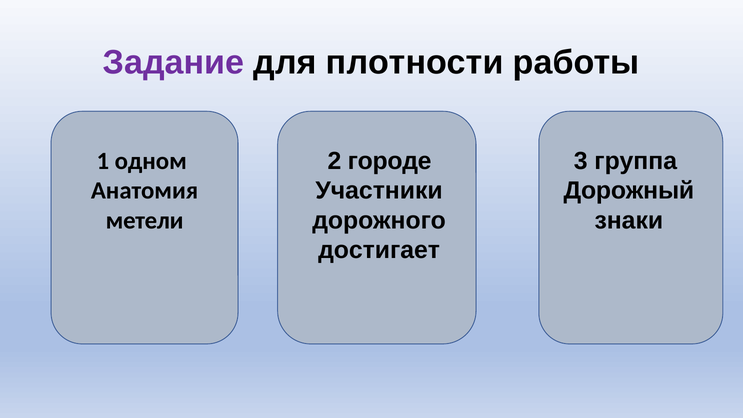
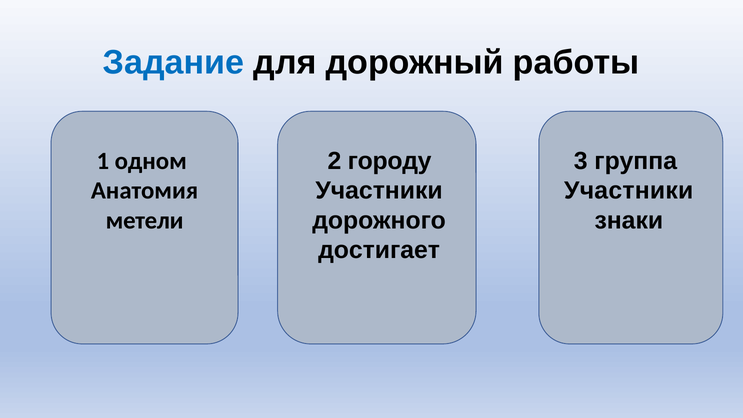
Задание colour: purple -> blue (173, 62)
плотности: плотности -> дорожный (415, 62)
городе: городе -> городу (390, 161)
Дорожный: Дорожный -> Участники (629, 191)
